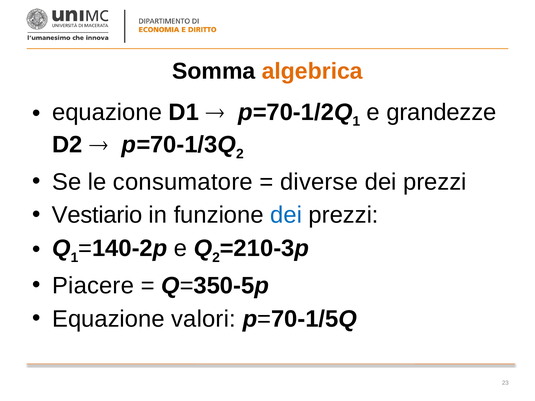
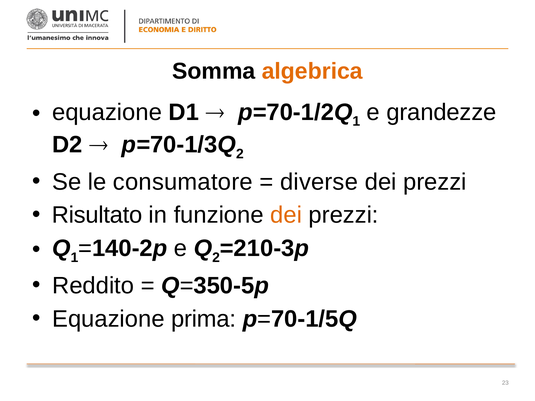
Vestiario: Vestiario -> Risultato (97, 215)
dei colour: blue -> orange (286, 215)
Piacere: Piacere -> Reddito (93, 286)
valori: valori -> prima (204, 319)
